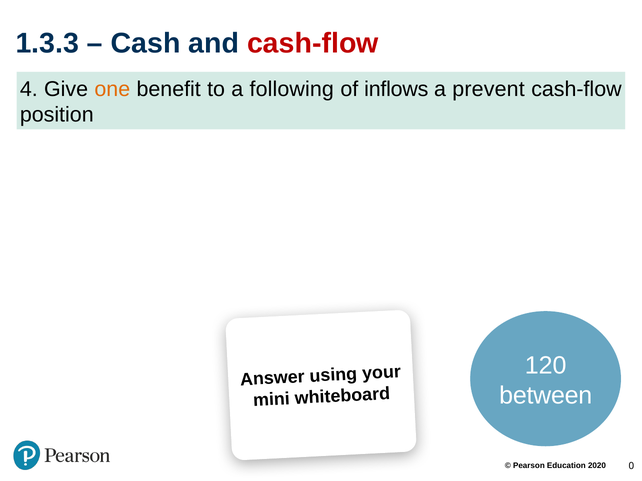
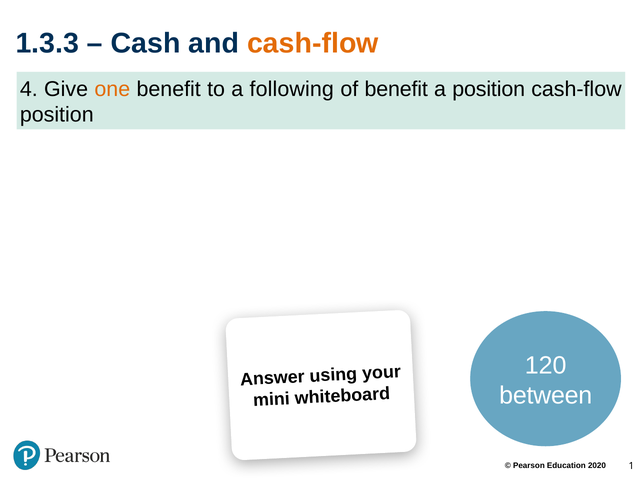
cash-flow colour: red -> orange (313, 43)
of inflows: inflows -> benefit (396, 89)
a prevent: prevent -> position (489, 89)
0: 0 -> 1 (631, 467)
